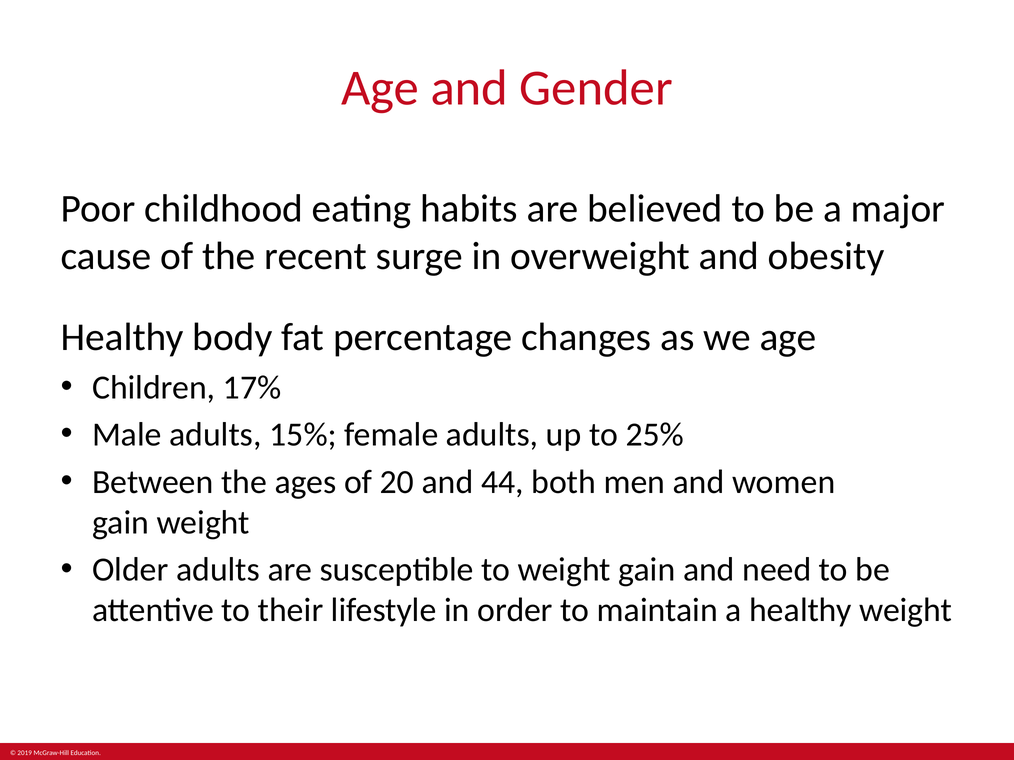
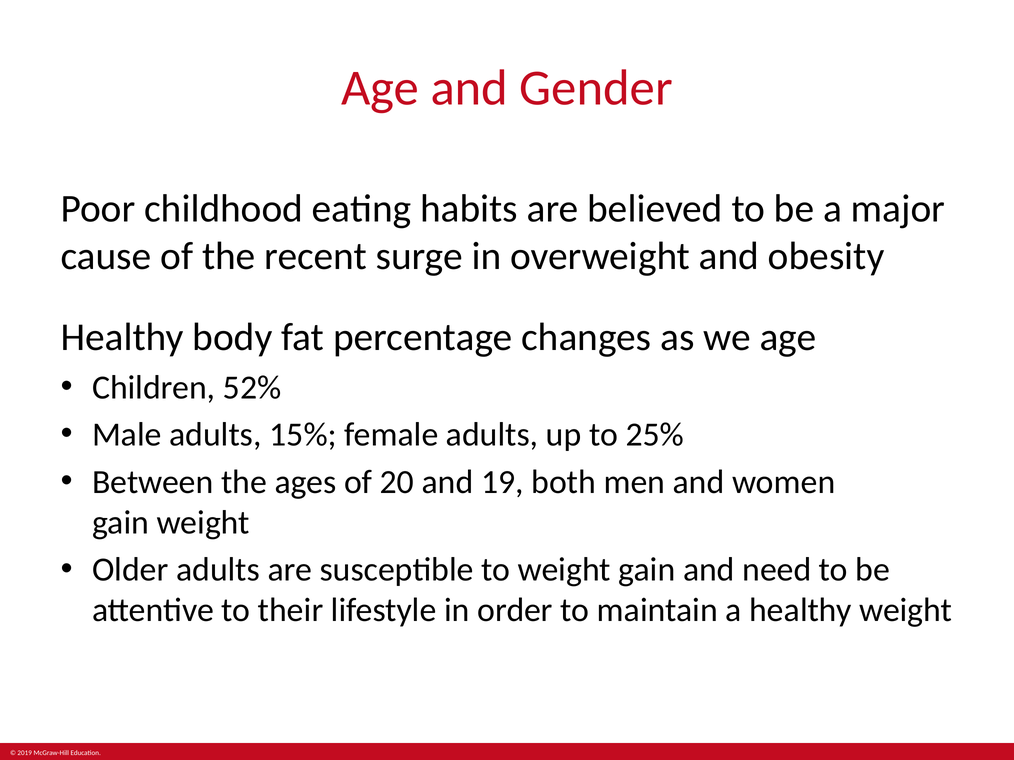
17%: 17% -> 52% (252, 388)
44: 44 -> 19 (502, 482)
